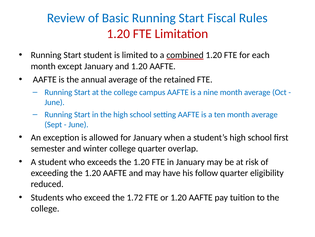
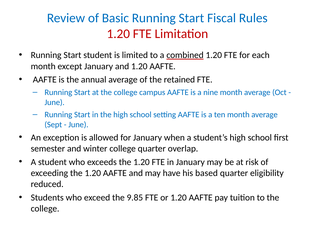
follow: follow -> based (207, 172)
1.72: 1.72 -> 9.85 (135, 197)
